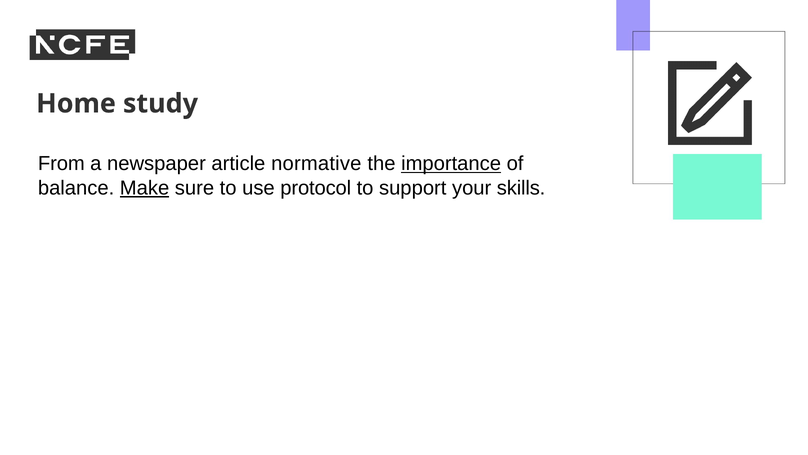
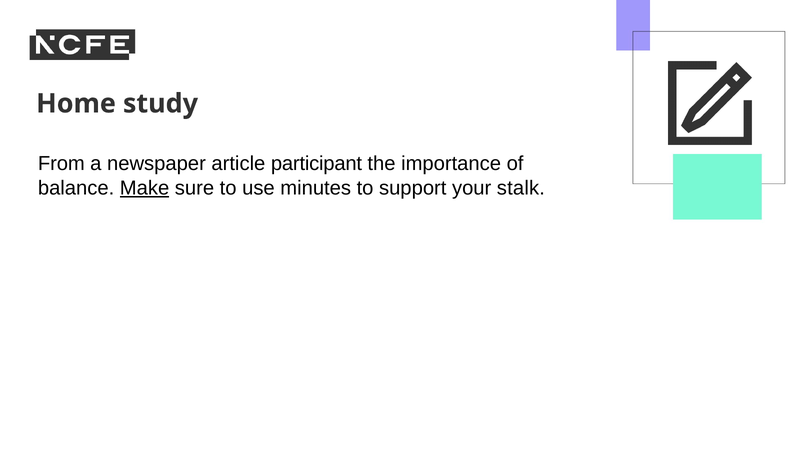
normative: normative -> participant (316, 164)
importance underline: present -> none (451, 164)
protocol: protocol -> minutes (316, 188)
skills: skills -> stalk (521, 188)
